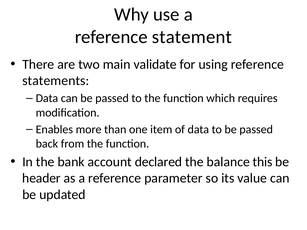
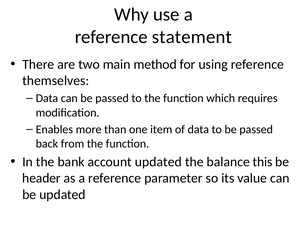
validate: validate -> method (155, 64)
statements: statements -> themselves (56, 81)
account declared: declared -> updated (158, 162)
